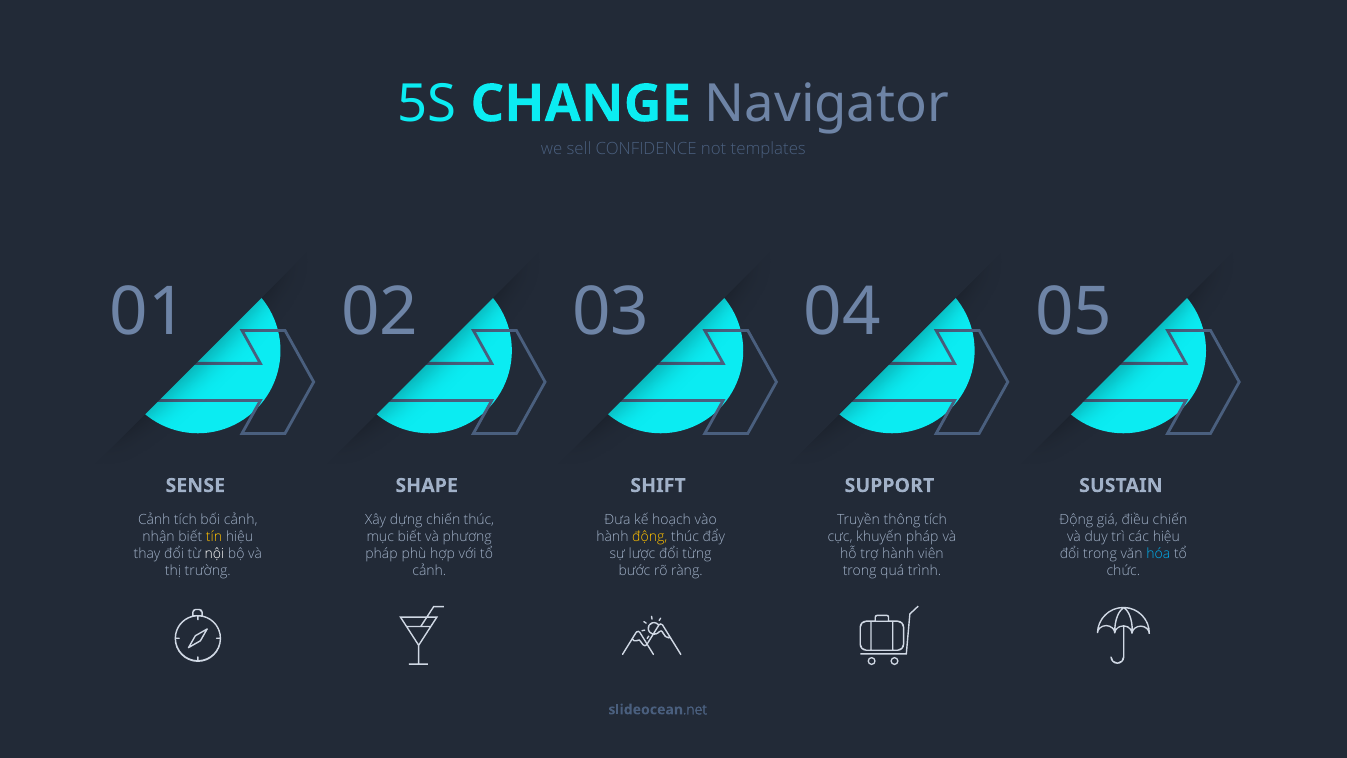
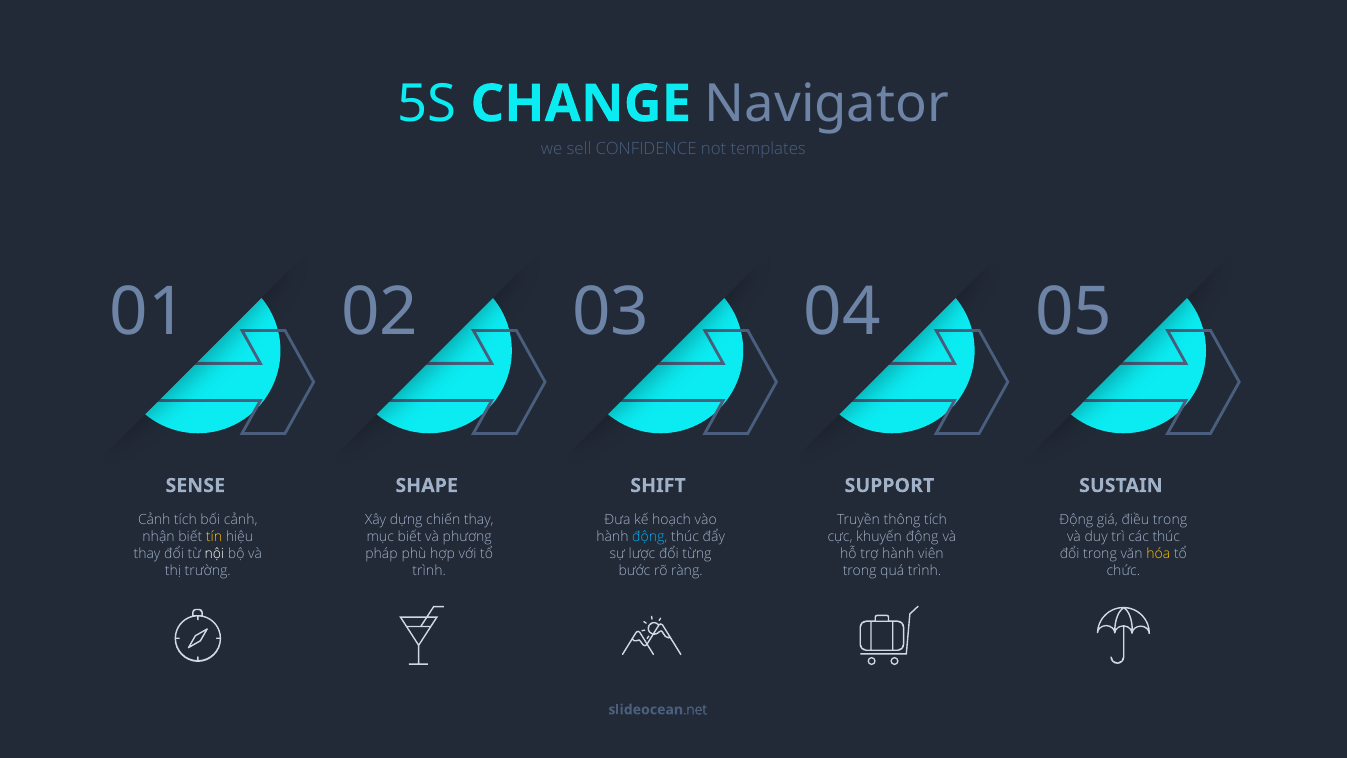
chiến thúc: thúc -> thay (479, 520)
điều chiến: chiến -> trong (1170, 520)
động colour: yellow -> light blue (650, 537)
khuyến pháp: pháp -> động (922, 537)
các hiệu: hiệu -> thúc (1166, 537)
hóa colour: light blue -> yellow (1158, 554)
cảnh: cảnh -> trình (429, 570)
